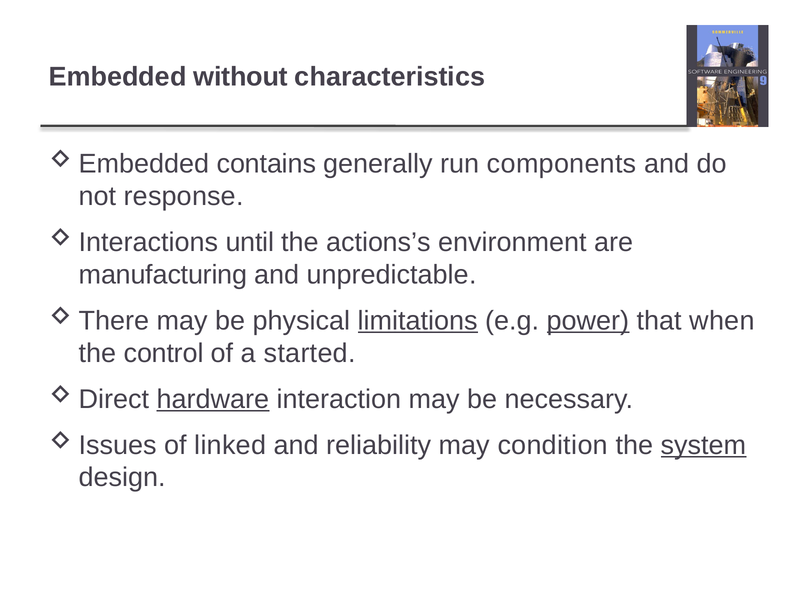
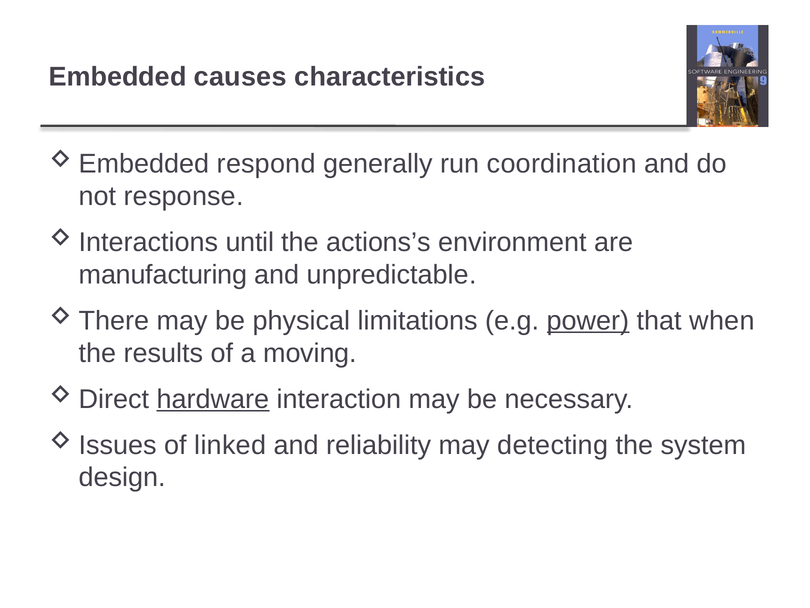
without: without -> causes (240, 77)
contains: contains -> respond (266, 164)
components: components -> coordination (562, 164)
limitations underline: present -> none (418, 320)
control: control -> results (164, 353)
started: started -> moving (310, 353)
condition: condition -> detecting (553, 445)
system underline: present -> none (704, 445)
